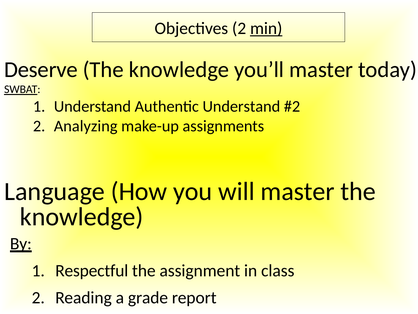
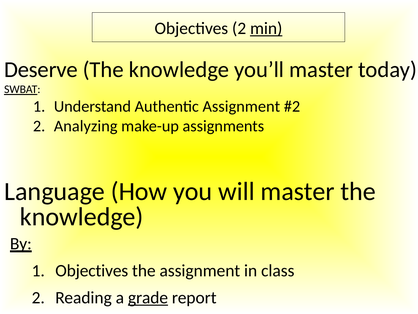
Authentic Understand: Understand -> Assignment (241, 106)
Respectful: Respectful -> Objectives (92, 270)
grade underline: none -> present (148, 297)
